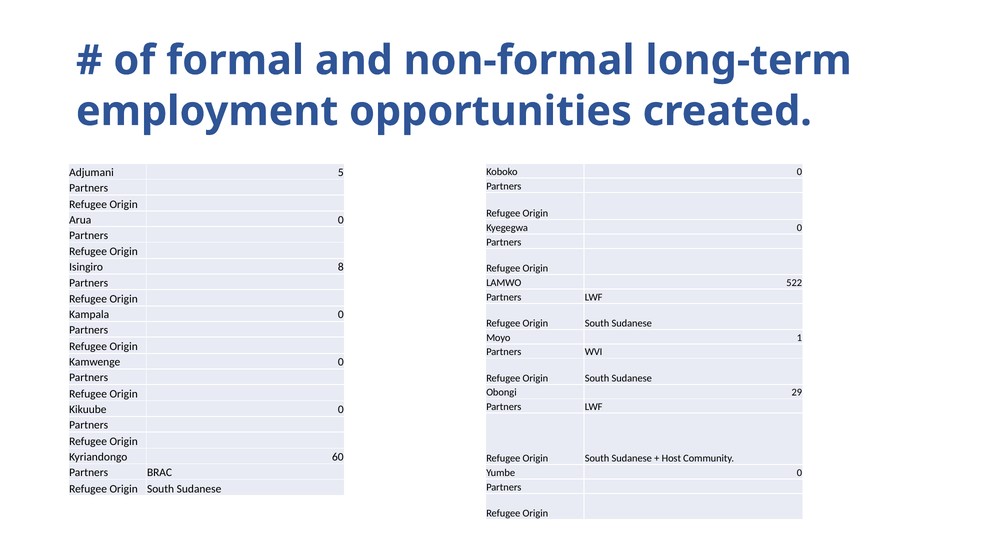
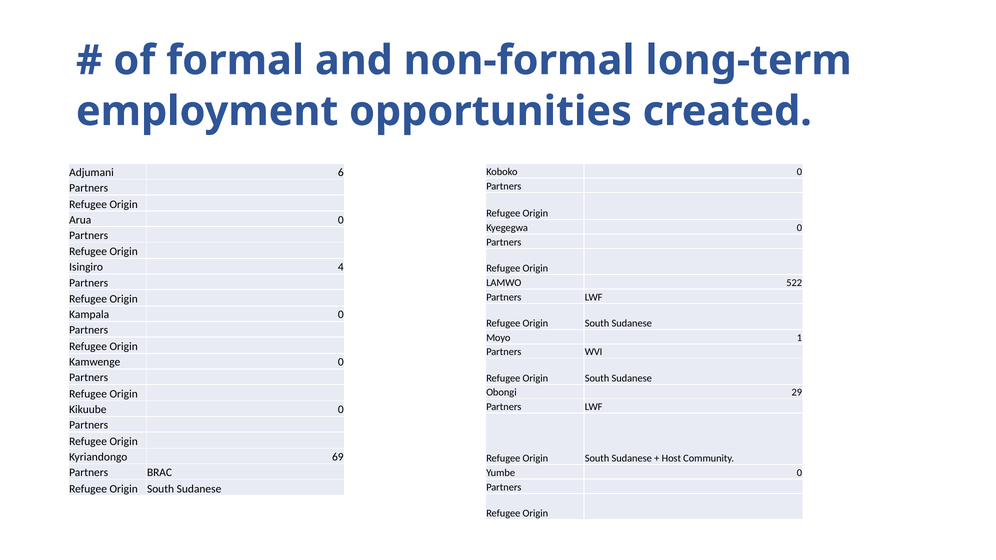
5: 5 -> 6 (341, 172)
8: 8 -> 4 (341, 267)
60: 60 -> 69 (338, 457)
